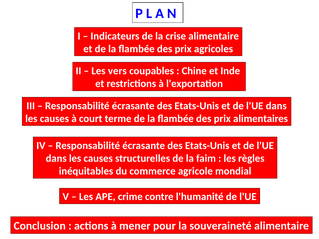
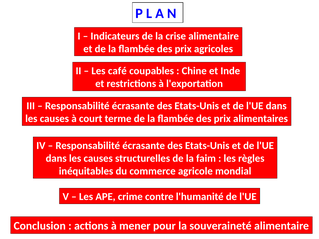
vers: vers -> café (117, 71)
